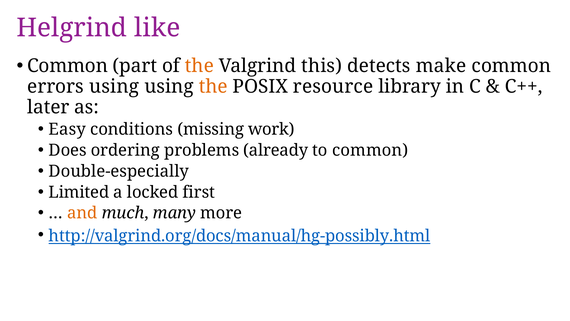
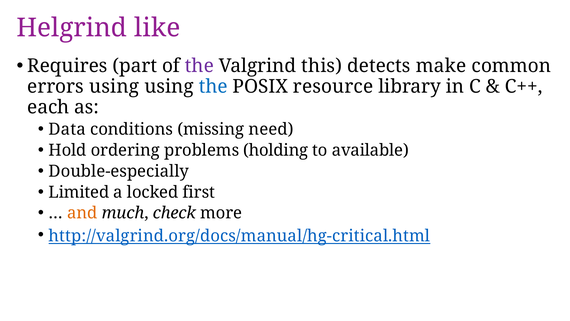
Common: Common -> Requires (67, 66)
the colour: orange -> purple (199, 66)
the colour: orange -> blue (213, 86)
later: later -> each (48, 107)
Easy: Easy -> Data (67, 129)
work: work -> need (271, 129)
Does: Does -> Hold (68, 150)
already: already -> holding (276, 150)
to common: common -> available (370, 150)
many: many -> check (174, 213)
http://valgrind.org/docs/manual/hg-possibly.html: http://valgrind.org/docs/manual/hg-possibly.html -> http://valgrind.org/docs/manual/hg-critical.html (239, 236)
